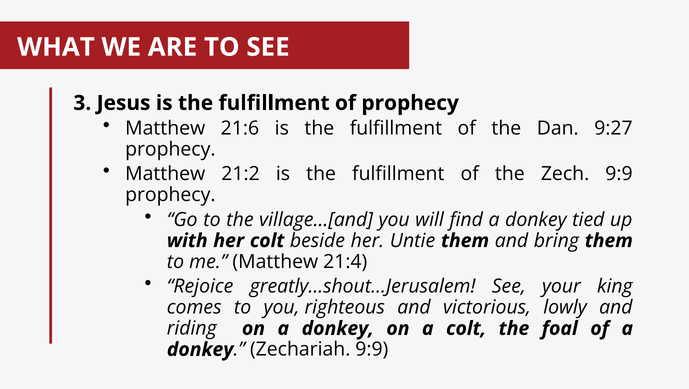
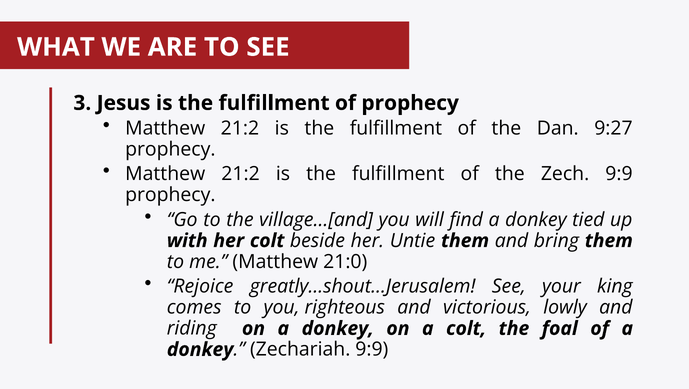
21:6: 21:6 -> 21:2 (240, 128)
21:4: 21:4 -> 21:0 (345, 261)
